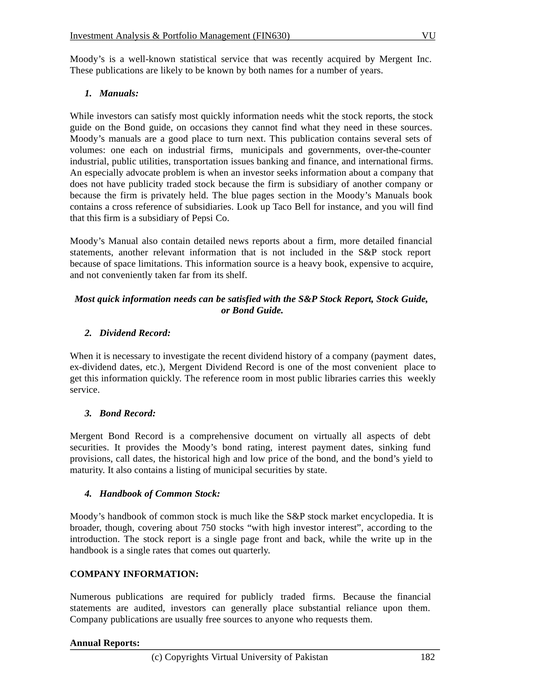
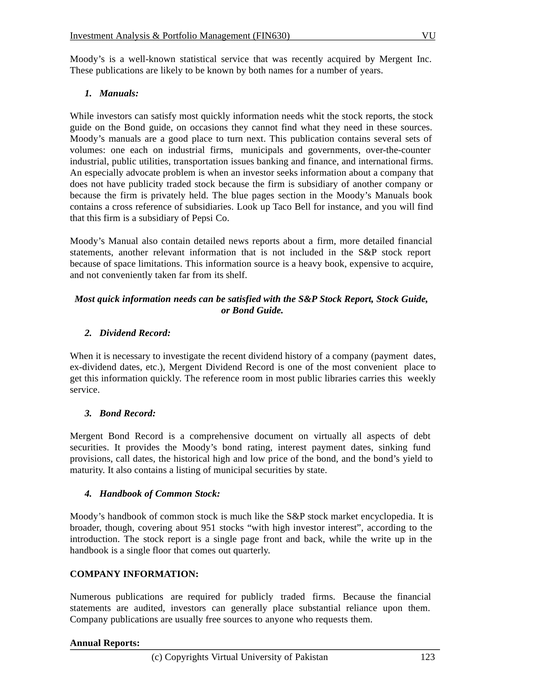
750: 750 -> 951 (209, 528)
rates: rates -> floor (162, 551)
182: 182 -> 123 (428, 657)
